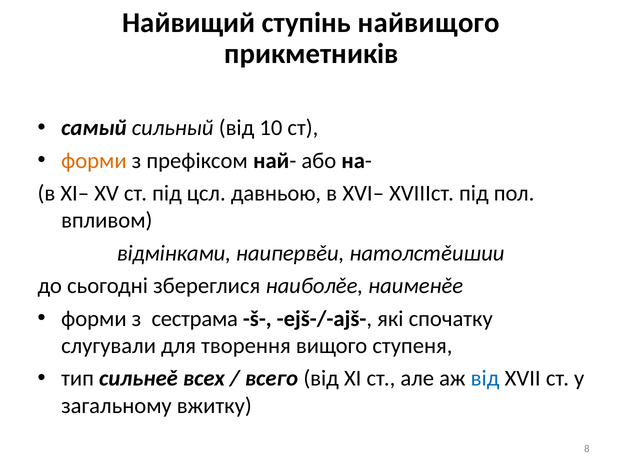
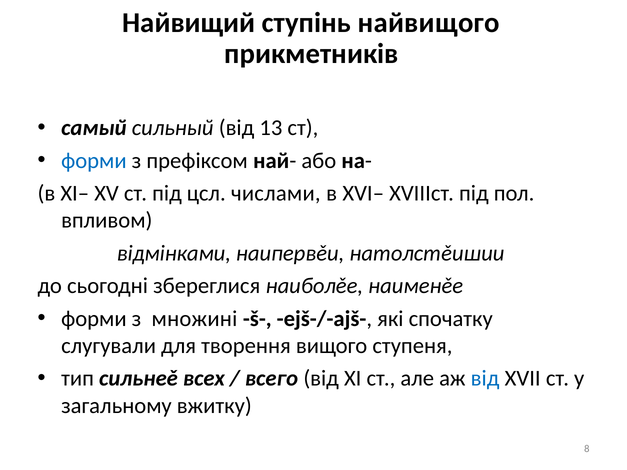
10: 10 -> 13 (271, 128)
форми colour: orange -> blue (94, 161)
давньою: давньою -> числами (276, 193)
сестрама: сестрама -> множині (194, 319)
